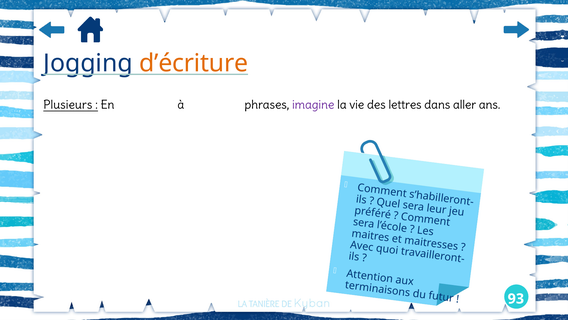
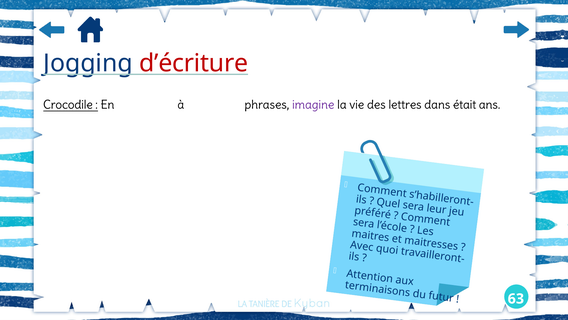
d’écriture colour: orange -> red (194, 63)
Plusieurs: Plusieurs -> Crocodile (68, 105)
aller: aller -> était (465, 105)
93: 93 -> 63 (516, 298)
